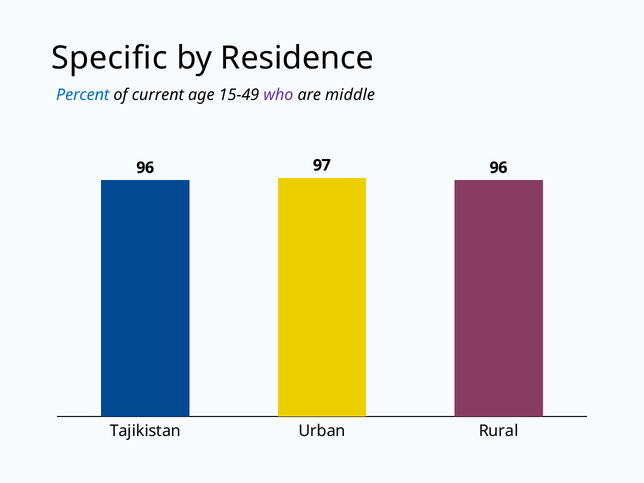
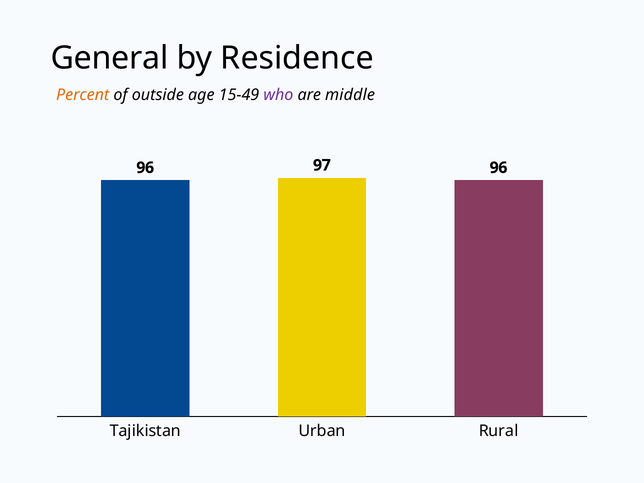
Specific: Specific -> General (110, 58)
Percent colour: blue -> orange (83, 95)
current: current -> outside (158, 95)
